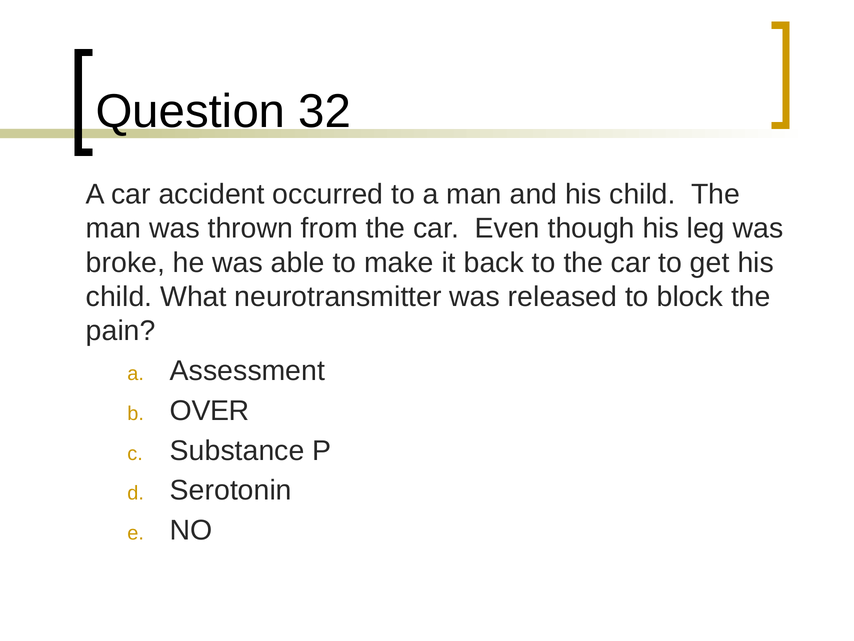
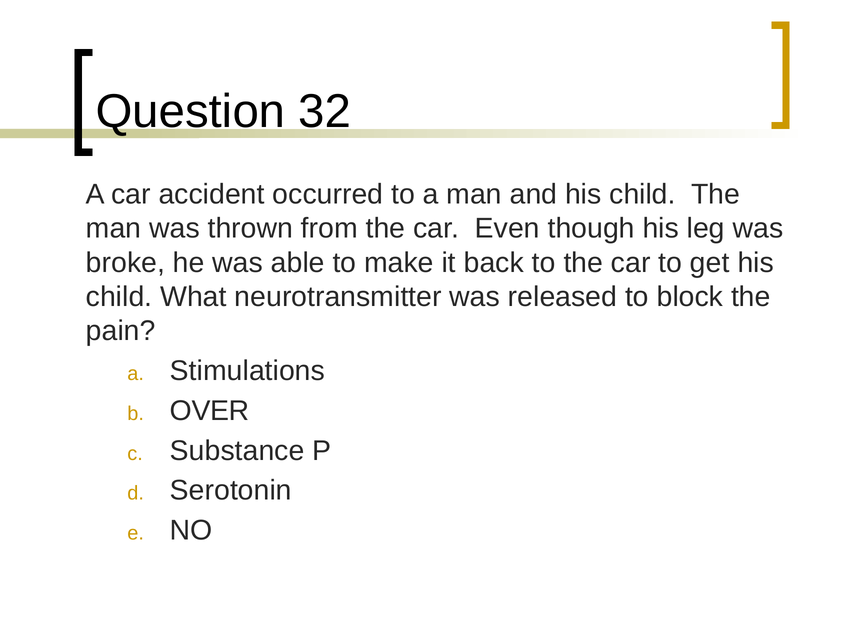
Assessment: Assessment -> Stimulations (248, 371)
